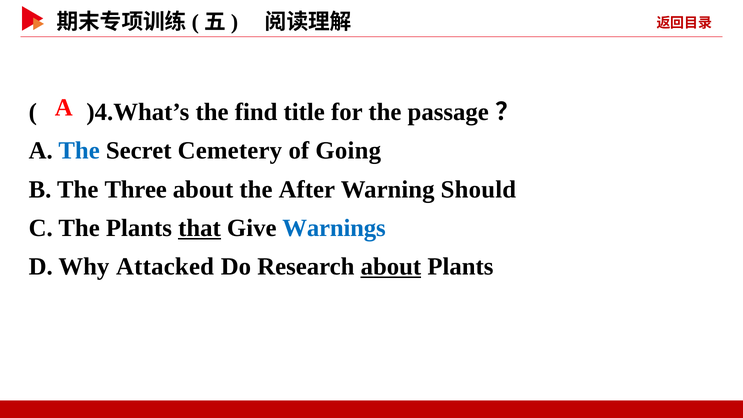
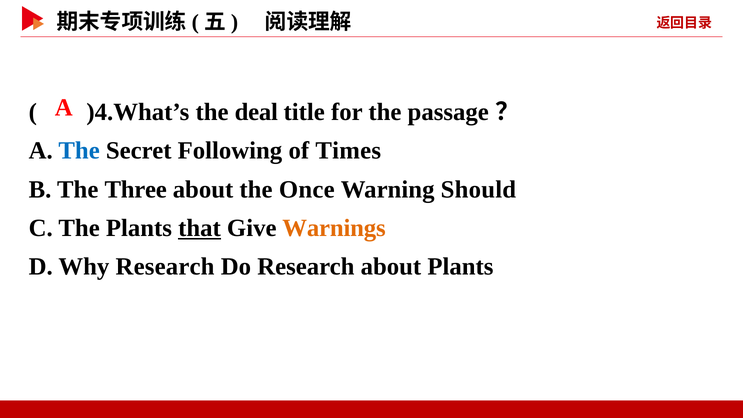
find: find -> deal (256, 112)
Cemetery: Cemetery -> Following (230, 151)
Going: Going -> Times (348, 151)
After: After -> Once (307, 189)
Warnings colour: blue -> orange (334, 228)
Why Attacked: Attacked -> Research (165, 267)
about underline: present -> none (391, 267)
